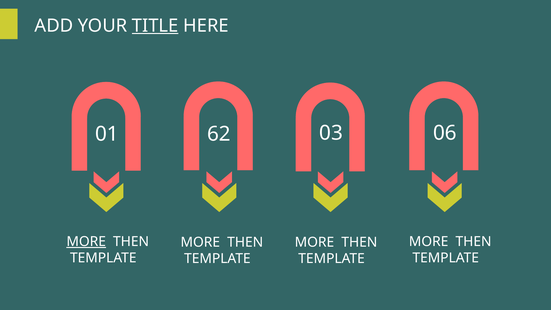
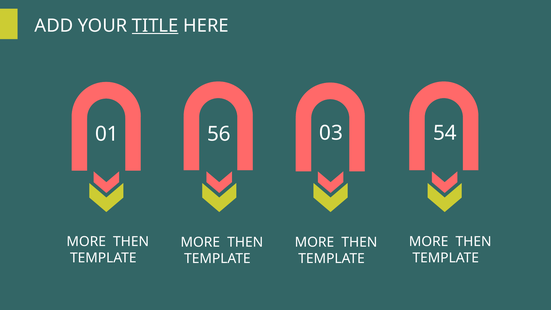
62: 62 -> 56 (219, 134)
06: 06 -> 54 (445, 133)
MORE underline: present -> none (86, 241)
